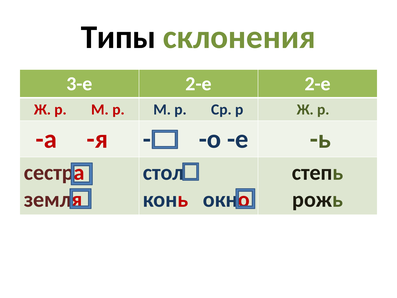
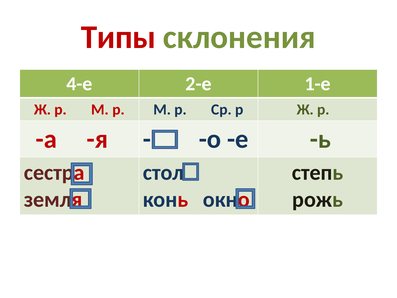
Типы colour: black -> red (118, 37)
3-е: 3-е -> 4-е (79, 84)
2-е 2-е: 2-е -> 1-е (318, 84)
